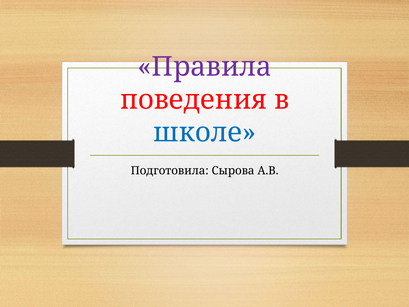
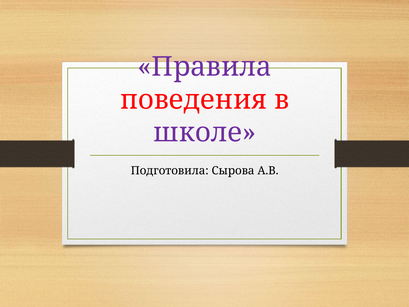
школе colour: blue -> purple (205, 132)
